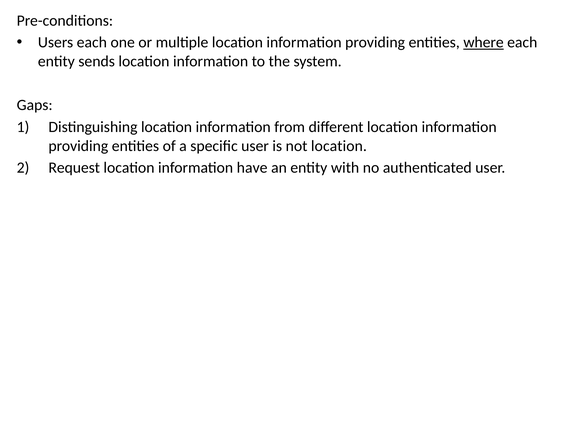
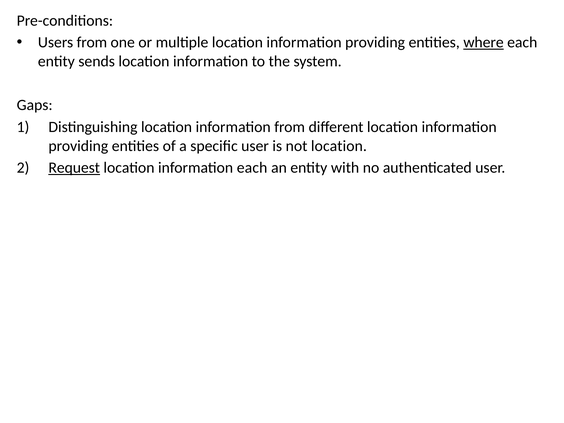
Users each: each -> from (92, 42)
Request underline: none -> present (74, 168)
information have: have -> each (252, 168)
